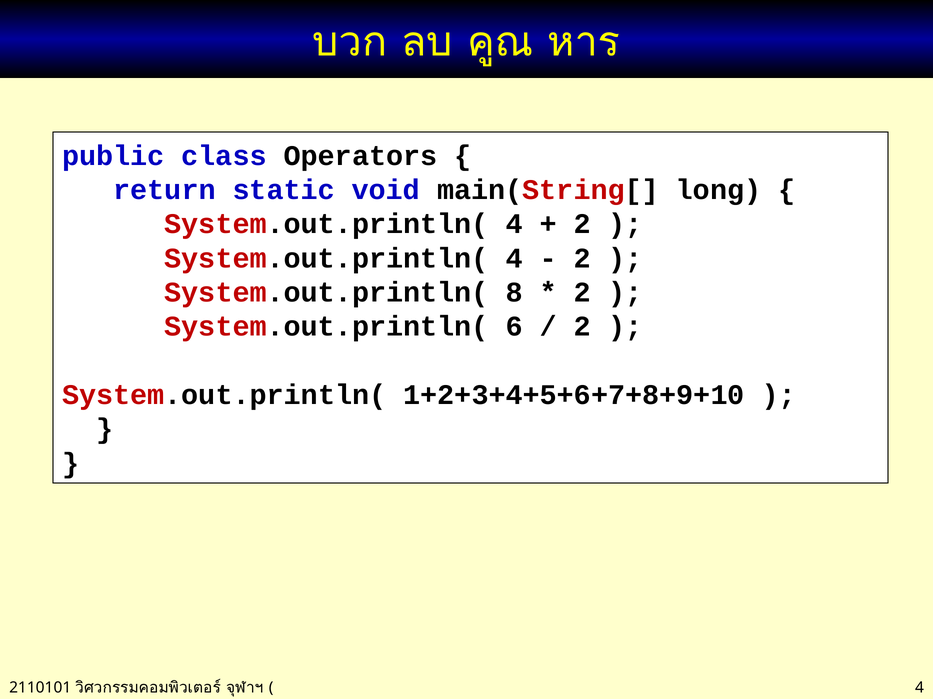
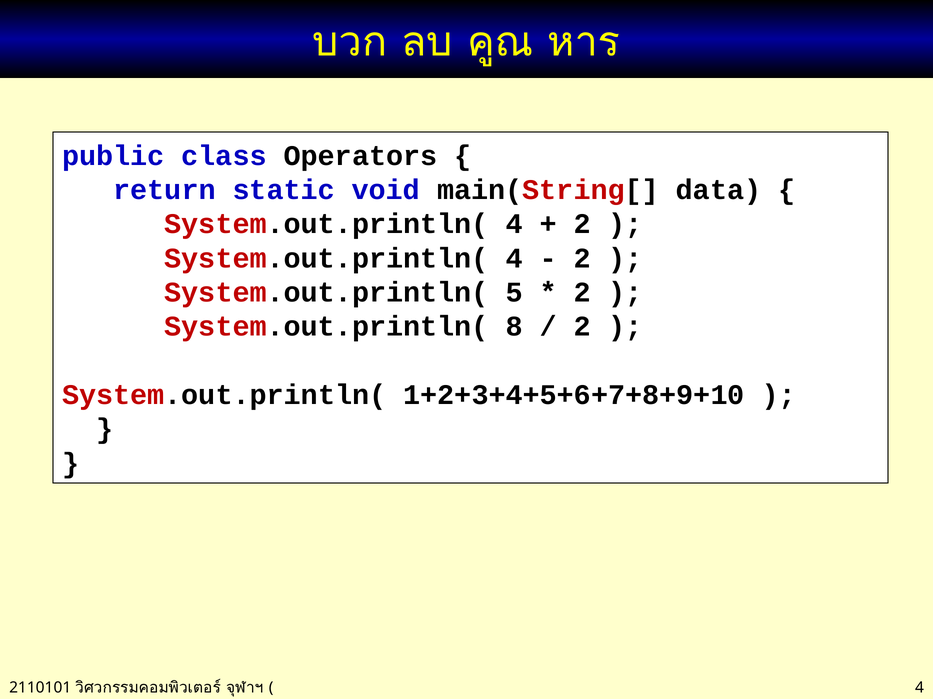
long: long -> data (719, 190)
8: 8 -> 5 (514, 293)
6: 6 -> 8 (514, 327)
